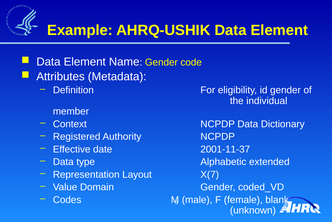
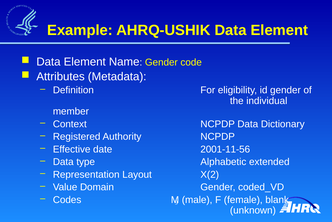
2001-11-37: 2001-11-37 -> 2001-11-56 (225, 149)
X(7: X(7 -> X(2 (210, 174)
